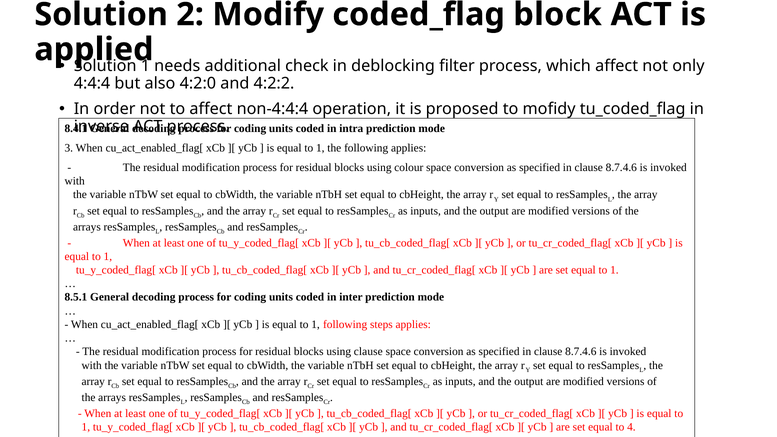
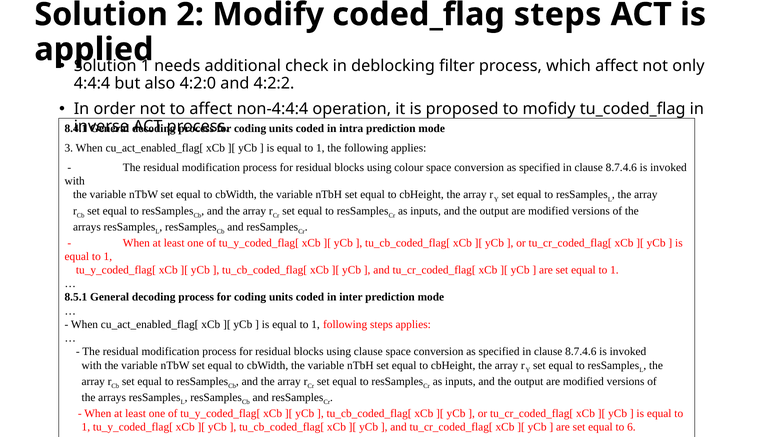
coded_flag block: block -> steps (558, 15)
4: 4 -> 6 (631, 427)
